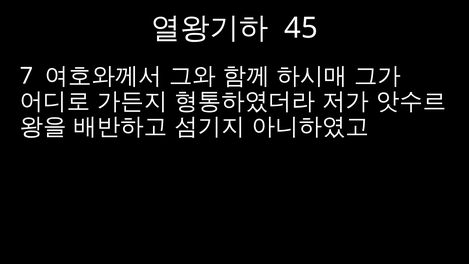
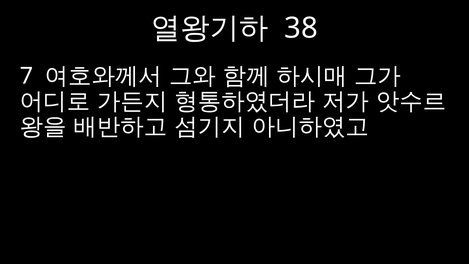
45: 45 -> 38 (301, 28)
